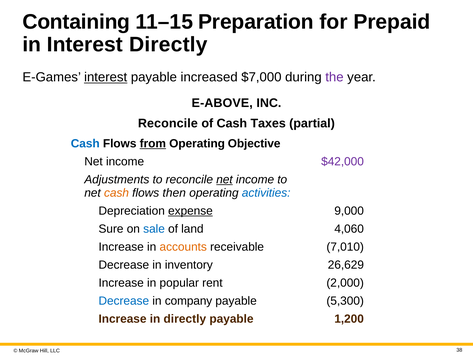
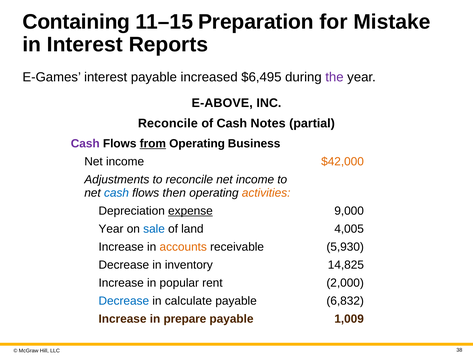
Prepaid: Prepaid -> Mistake (392, 22)
Interest Directly: Directly -> Reports (168, 45)
interest underline: present -> none (106, 77)
$7,000: $7,000 -> $6,495 (261, 77)
Taxes: Taxes -> Notes (268, 123)
Cash colour: blue -> purple (85, 144)
Objective: Objective -> Business (254, 144)
$42,000 colour: purple -> orange (343, 162)
net underline: present -> none (224, 180)
cash colour: orange -> blue (117, 193)
activities colour: blue -> orange (266, 193)
Sure: Sure -> Year (111, 229)
4,060: 4,060 -> 4,005 (349, 229)
7,010: 7,010 -> 5,930 (345, 247)
26,629: 26,629 -> 14,825 (346, 265)
company: company -> calculate (188, 301)
5,300: 5,300 -> 6,832 (345, 301)
in directly: directly -> prepare (185, 319)
1,200: 1,200 -> 1,009 (349, 319)
